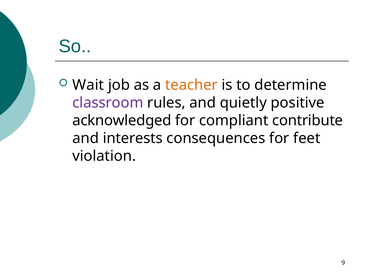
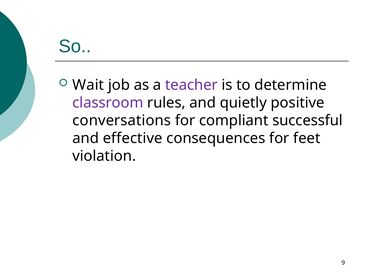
teacher colour: orange -> purple (191, 85)
acknowledged: acknowledged -> conversations (122, 121)
contribute: contribute -> successful (308, 121)
interests: interests -> effective (133, 138)
